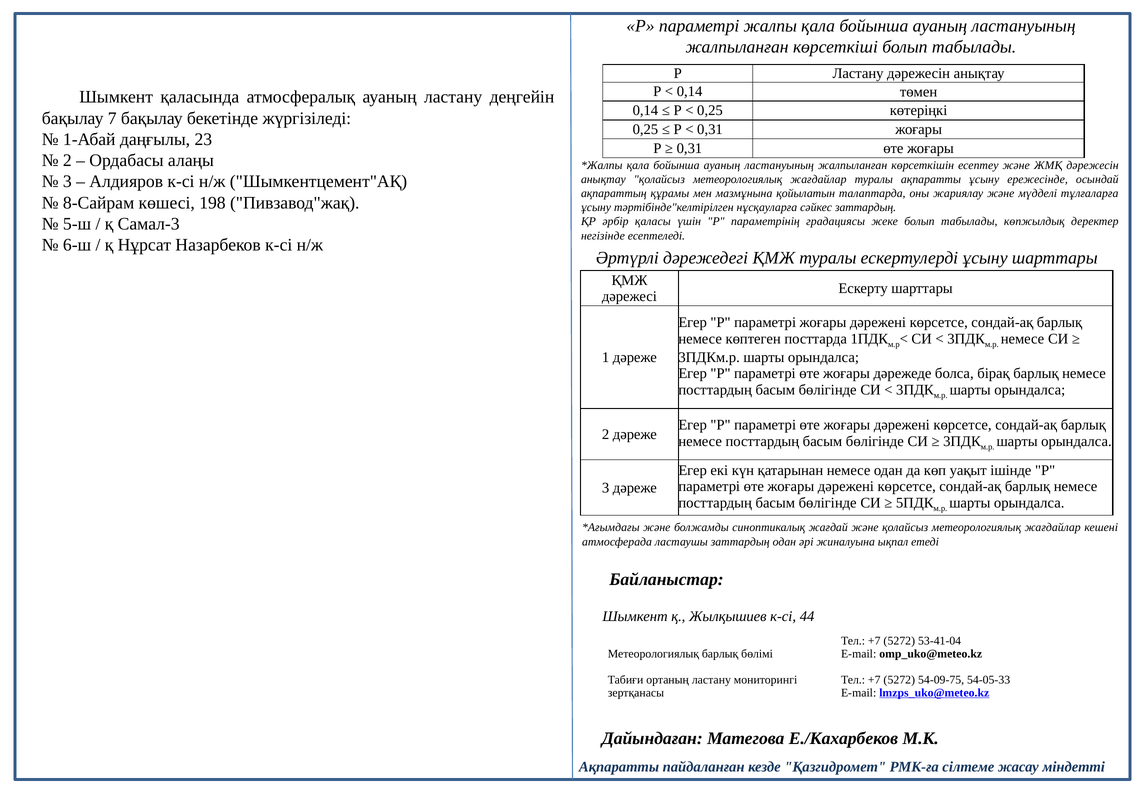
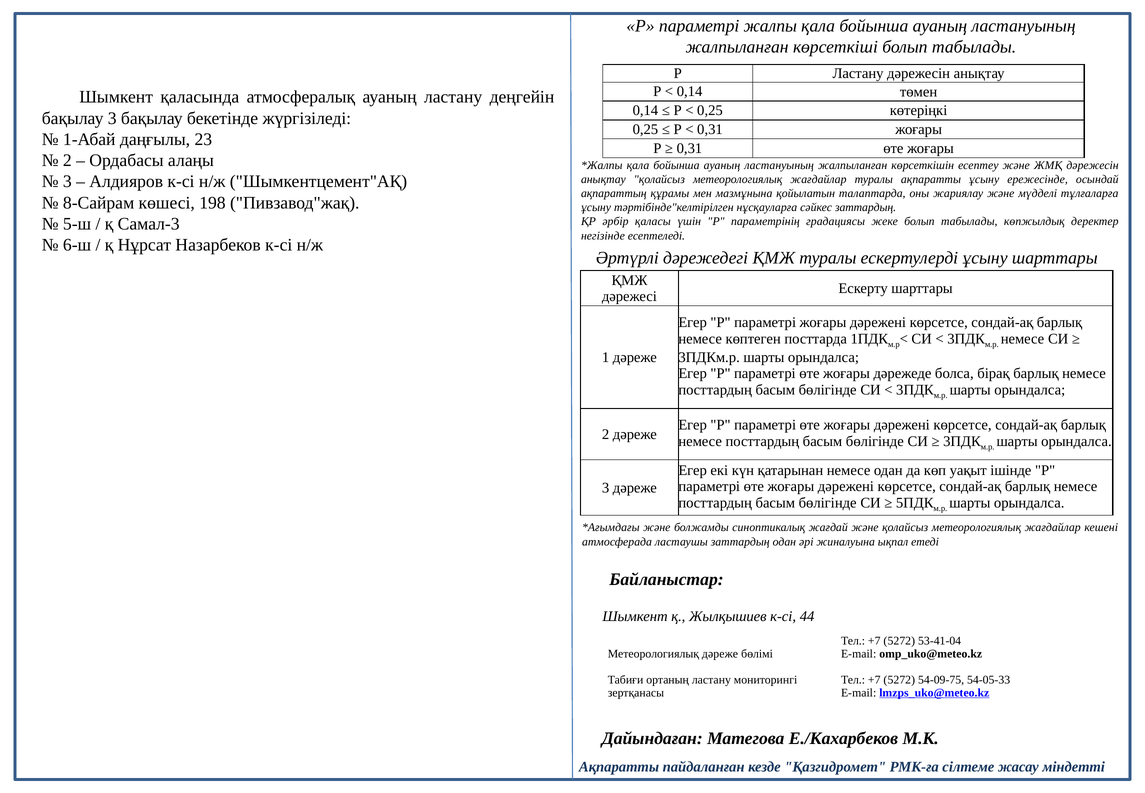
бақылау 7: 7 -> 3 (112, 118)
Метеорологиялық барлық: барлық -> дәреже (720, 654)
